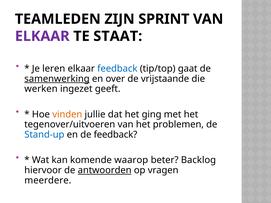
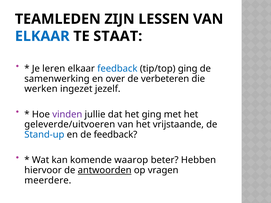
SPRINT: SPRINT -> LESSEN (164, 19)
ELKAAR colour: purple -> blue (42, 36)
tip/top gaat: gaat -> ging (188, 69)
samenwerking underline: present -> none (57, 79)
vrijstaande: vrijstaande -> verbeteren (165, 79)
geeft: geeft -> jezelf (108, 89)
vinden colour: orange -> purple (67, 114)
tegenover/uitvoeren: tegenover/uitvoeren -> geleverde/uitvoeren (70, 125)
problemen: problemen -> vrijstaande (178, 125)
Backlog: Backlog -> Hebben (198, 160)
